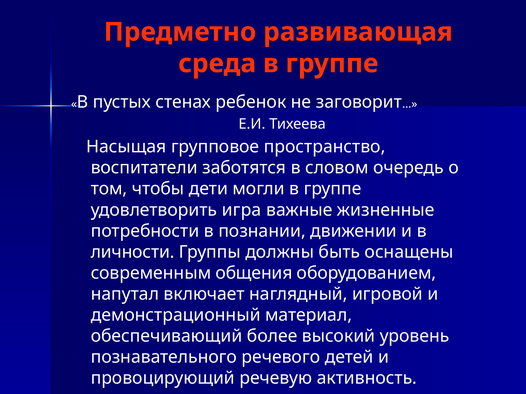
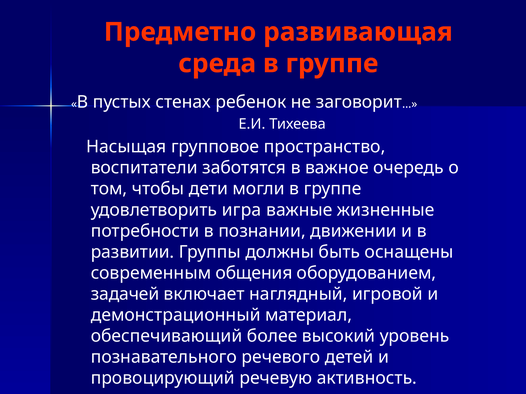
словом: словом -> важное (337, 168)
личности: личности -> развитии (133, 252)
напутал: напутал -> задачей (125, 294)
